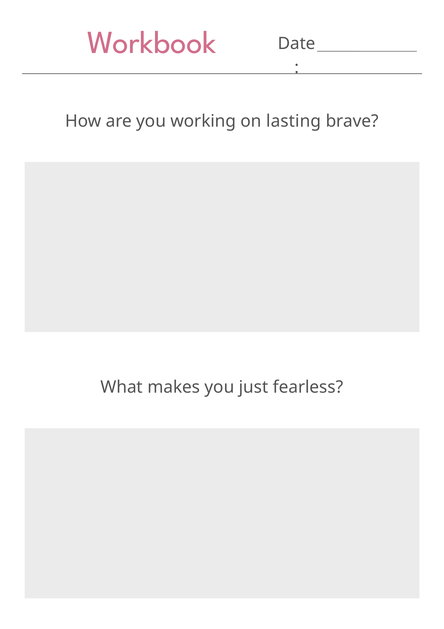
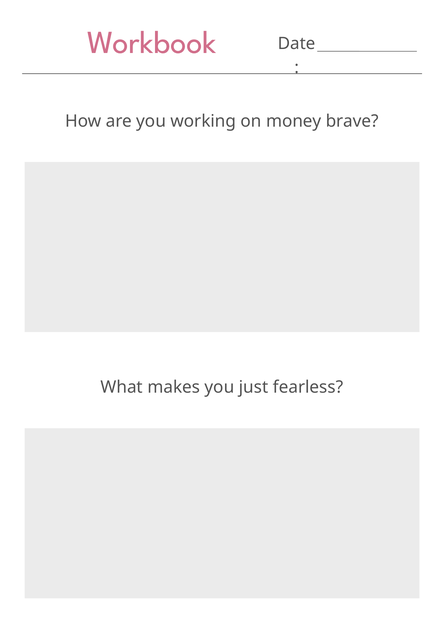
lasting: lasting -> money (294, 121)
